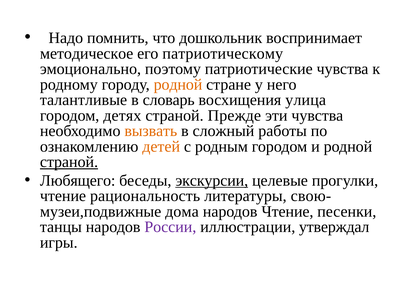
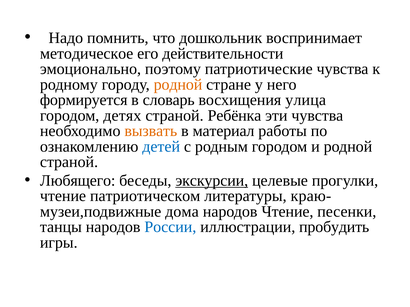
патриотическому: патриотическому -> действительности (223, 54)
талантливые: талантливые -> формируется (84, 100)
Прежде: Прежде -> Ребёнка (234, 116)
сложный: сложный -> материал (224, 131)
детей colour: orange -> blue (161, 147)
страной underline: present -> none (69, 162)
рациональность: рациональность -> патриотическом (145, 196)
свою-: свою- -> краю- (311, 196)
России colour: purple -> blue (170, 227)
утверждал: утверждал -> пробудить (334, 227)
